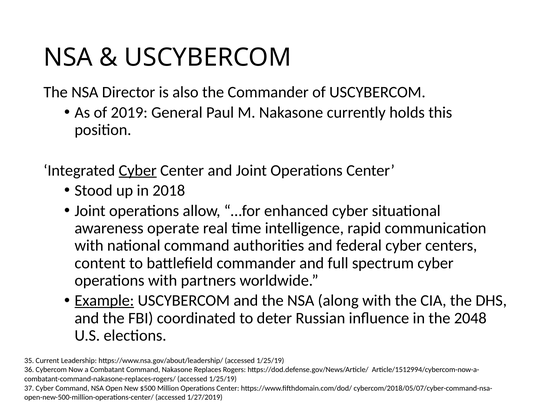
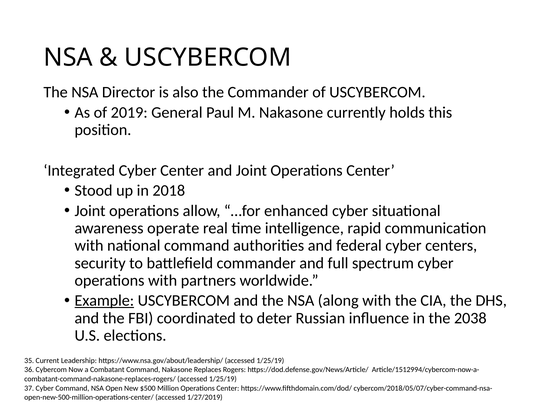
Cyber underline: present -> none (138, 170)
content: content -> security (100, 263)
2048: 2048 -> 2038 (470, 318)
